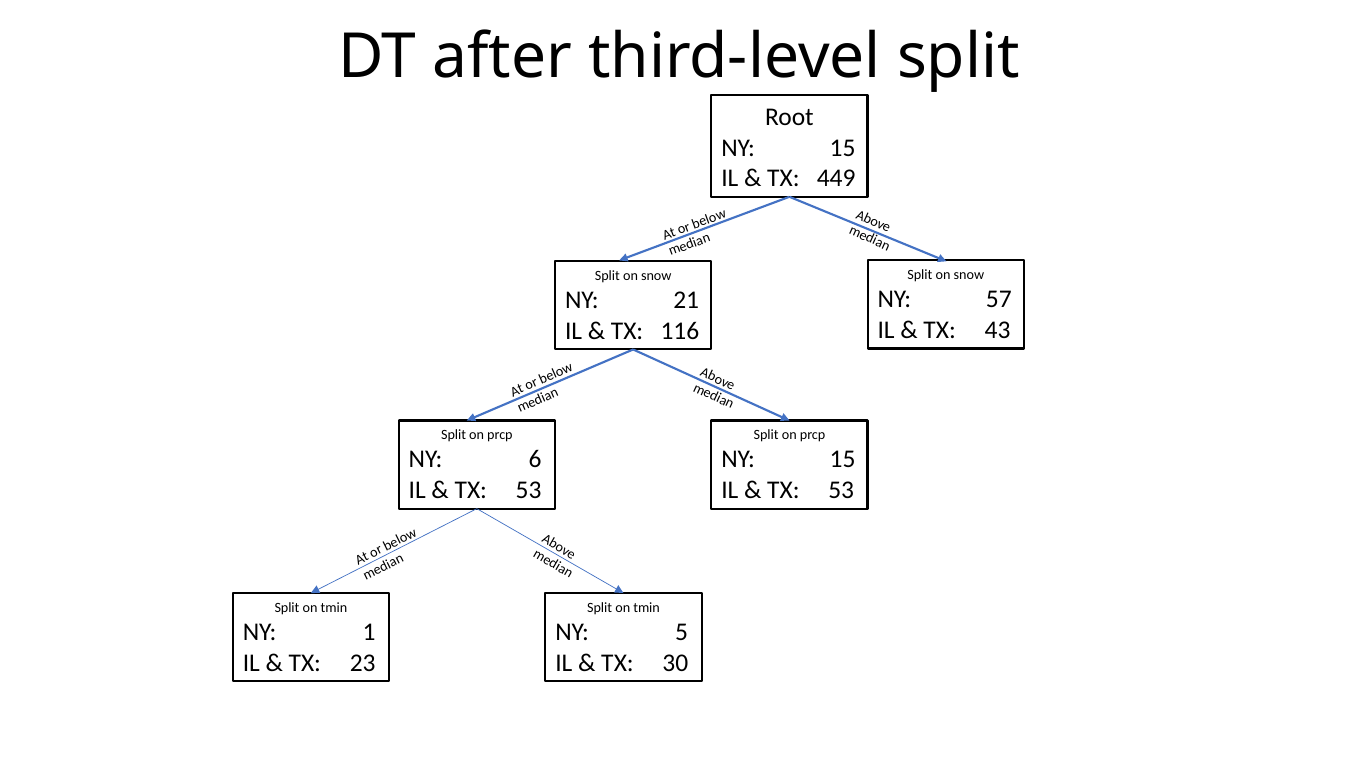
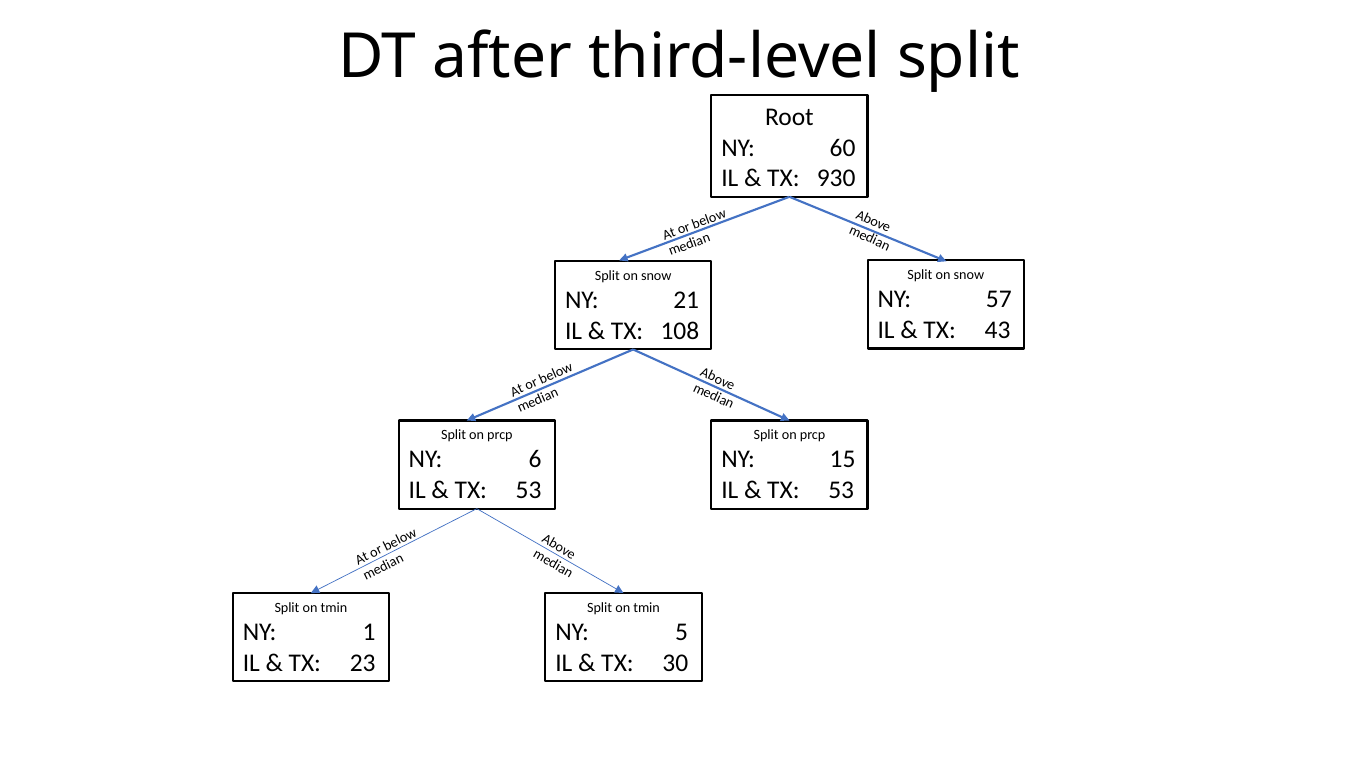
15: 15 -> 60 (843, 148)
449: 449 -> 930 (836, 178)
116: 116 -> 108 (680, 331)
